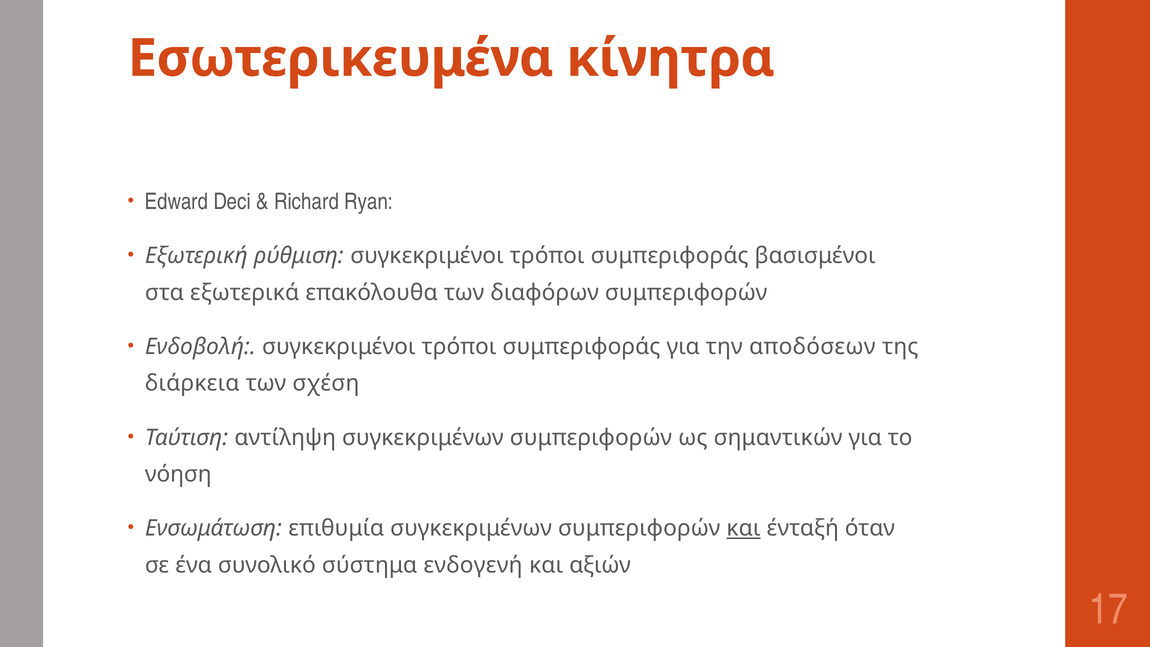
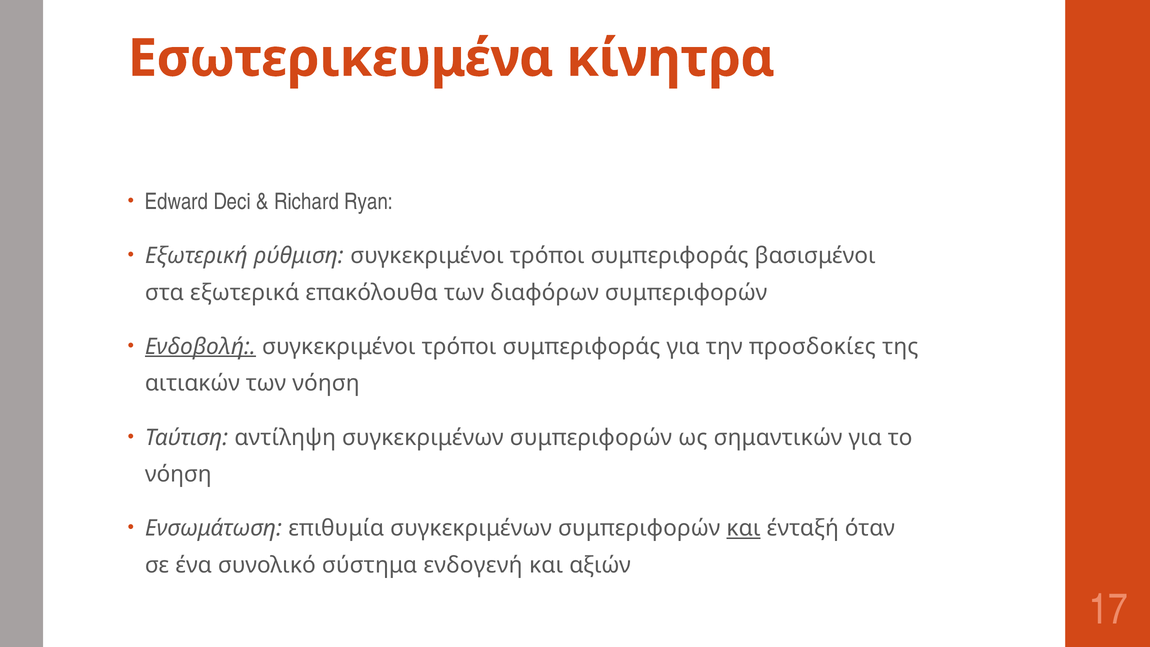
Ενδοβολή underline: none -> present (200, 347)
αποδόσεων: αποδόσεων -> προσδοκίες (812, 347)
διάρκεια: διάρκεια -> αιτιακών (192, 383)
των σχέση: σχέση -> νόηση (326, 383)
